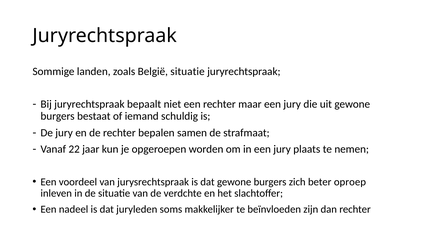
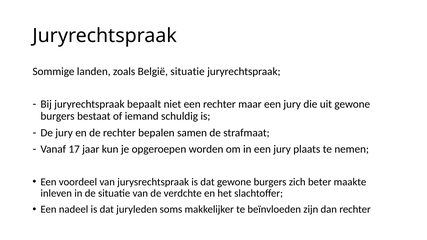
22: 22 -> 17 (74, 149)
oproep: oproep -> maakte (350, 182)
